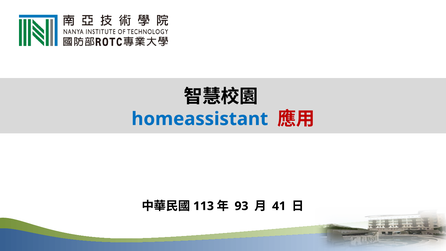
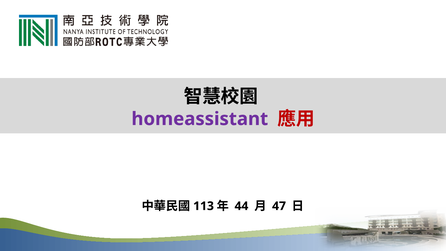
homeassistant colour: blue -> purple (200, 119)
93: 93 -> 44 (241, 206)
41: 41 -> 47 (279, 206)
